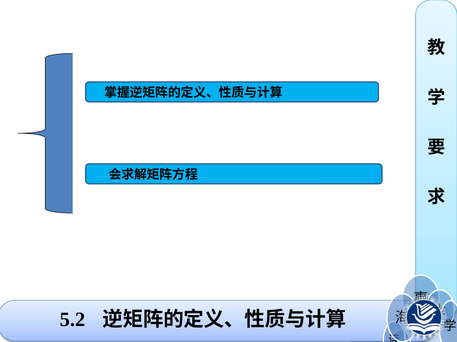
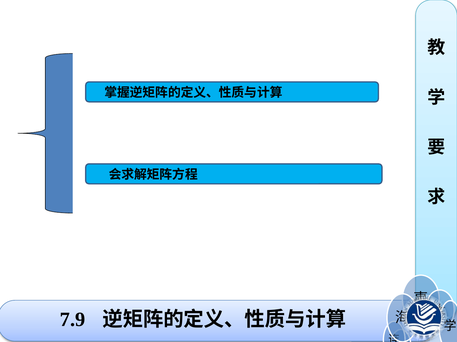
5.2: 5.2 -> 7.9 (73, 320)
